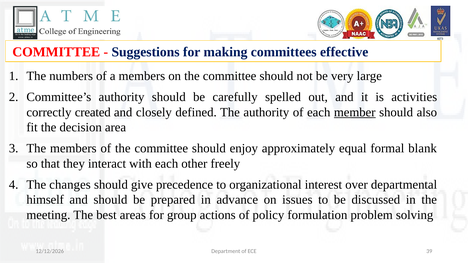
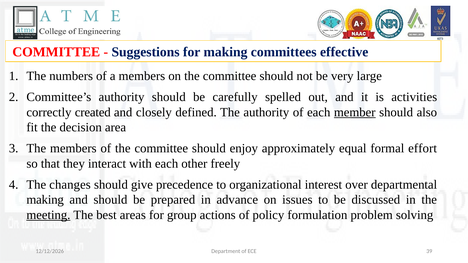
blank: blank -> effort (423, 149)
himself: himself -> making (45, 200)
meeting underline: none -> present (48, 215)
